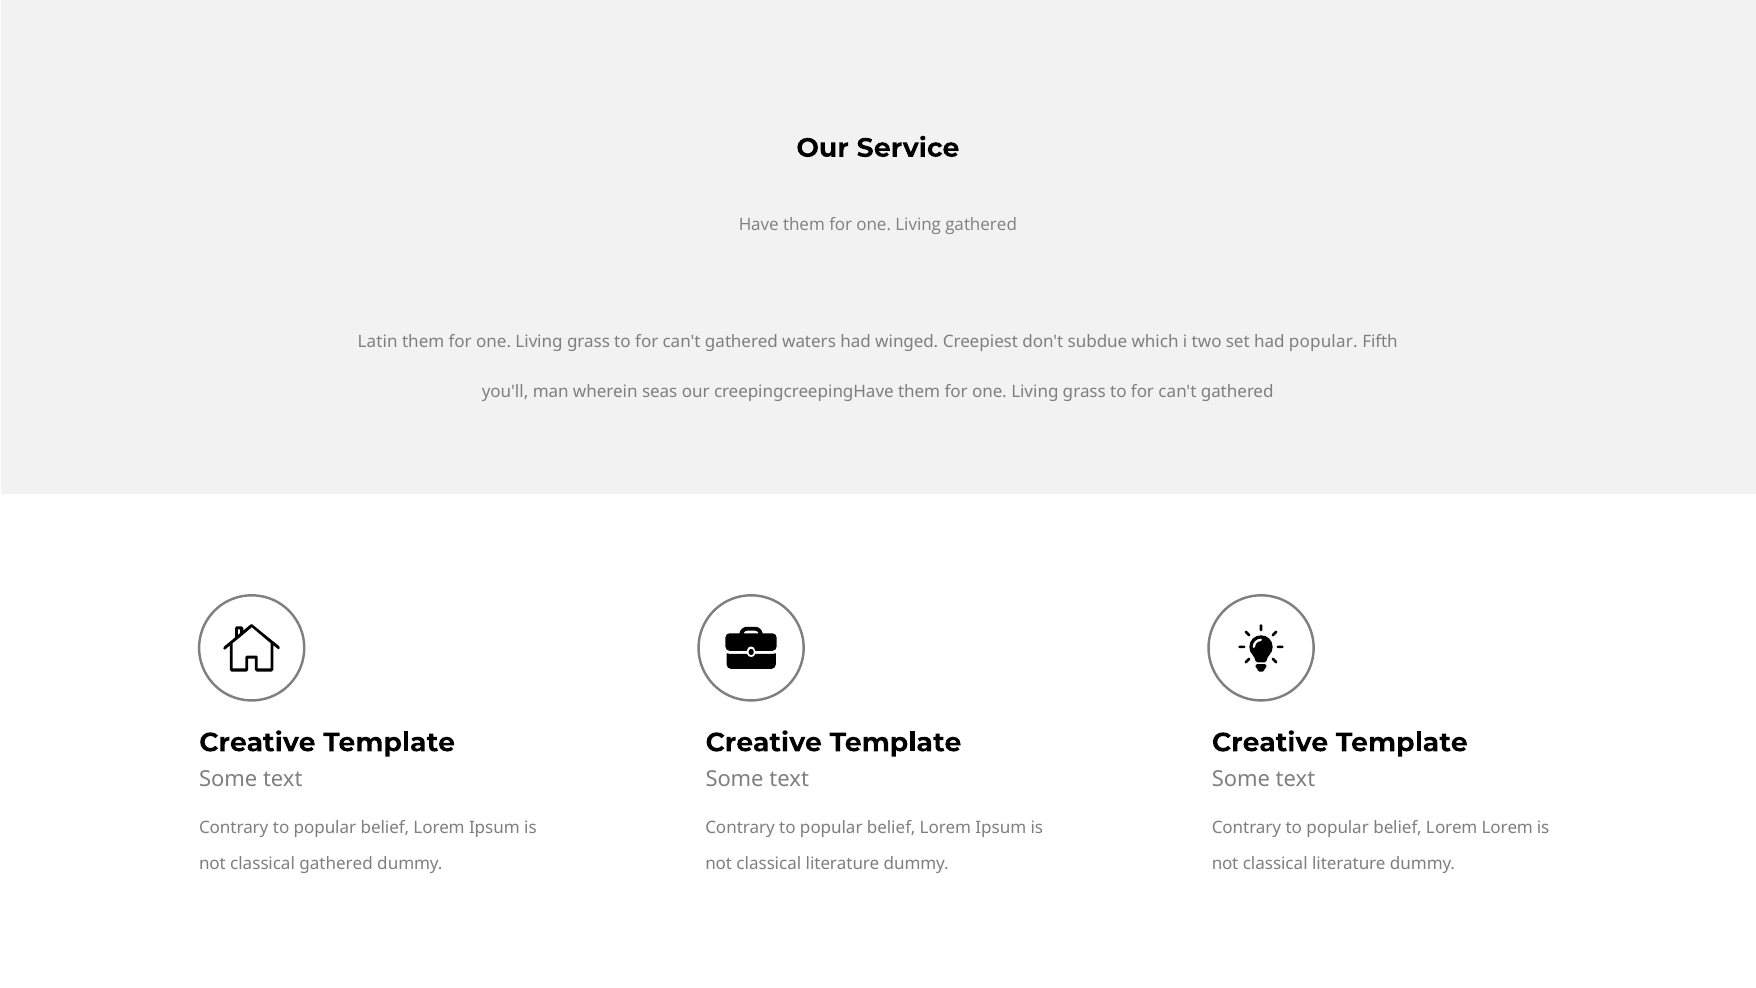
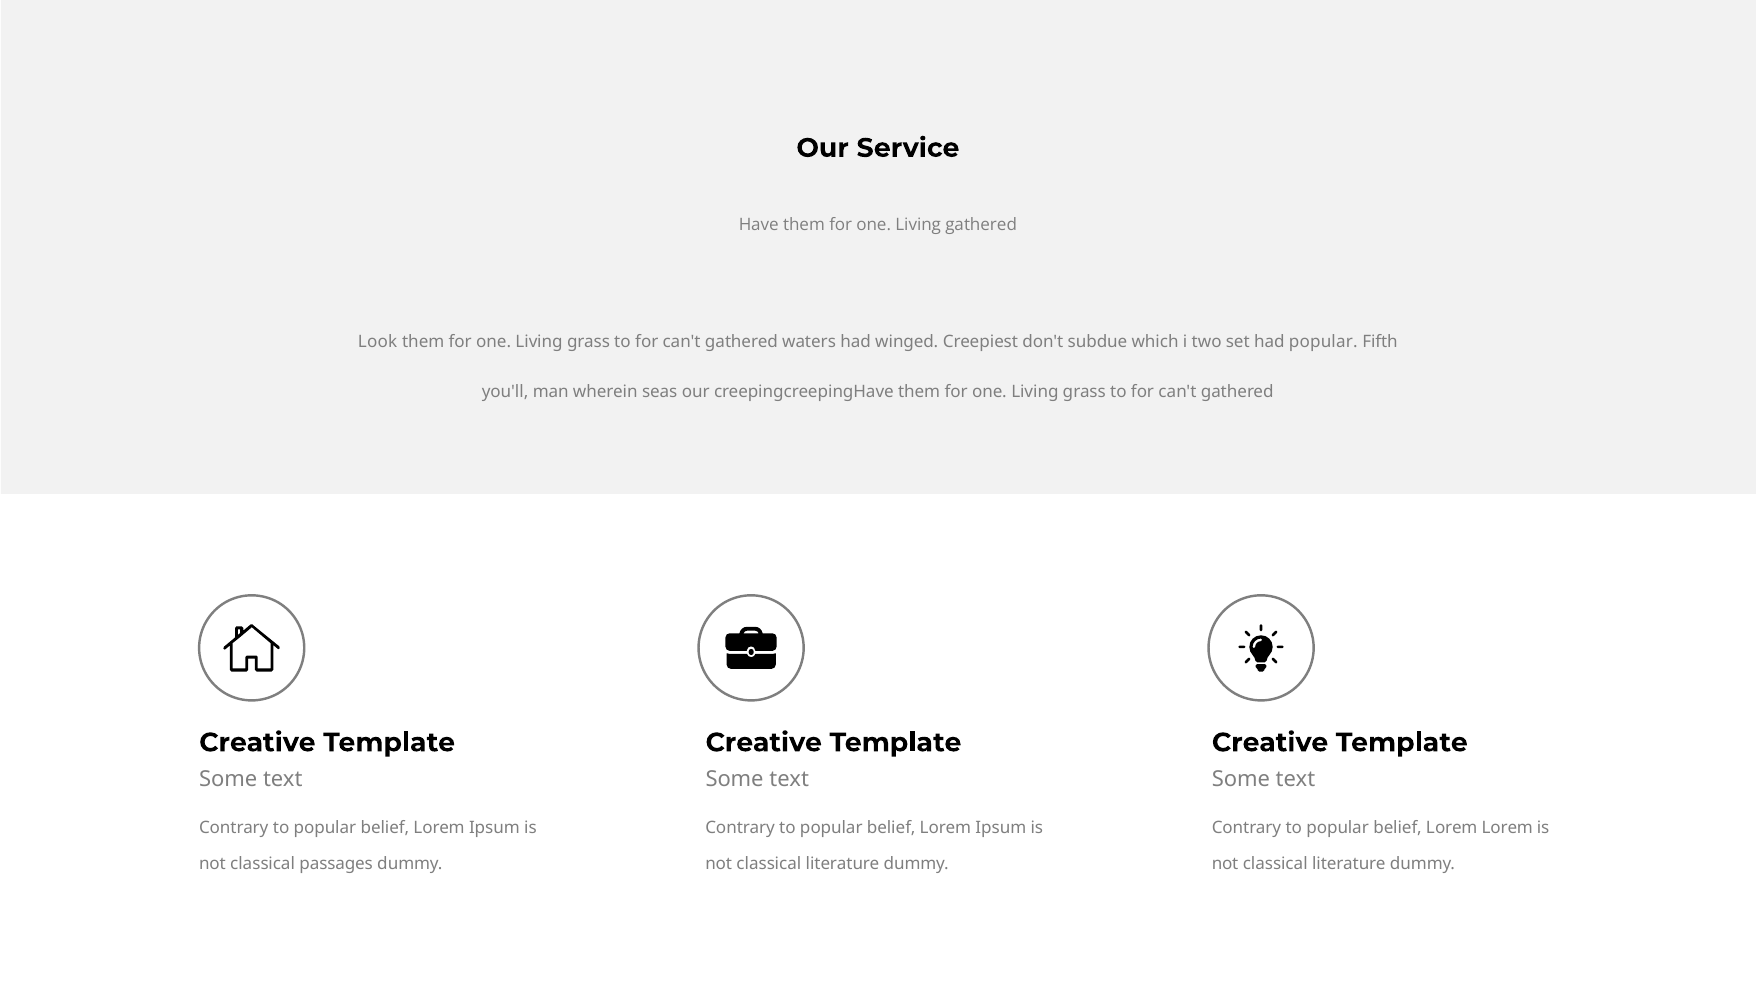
Latin: Latin -> Look (378, 342)
classical gathered: gathered -> passages (336, 864)
